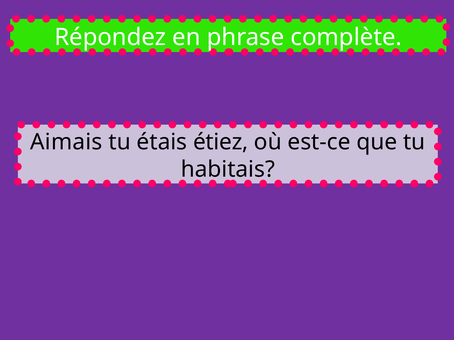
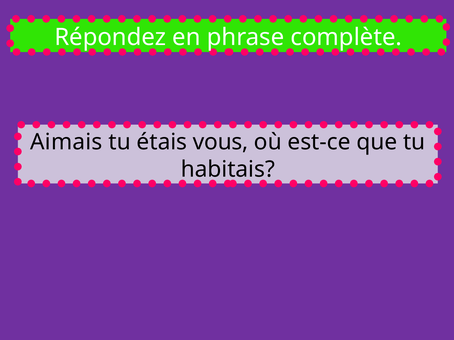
étiez: étiez -> vous (221, 142)
